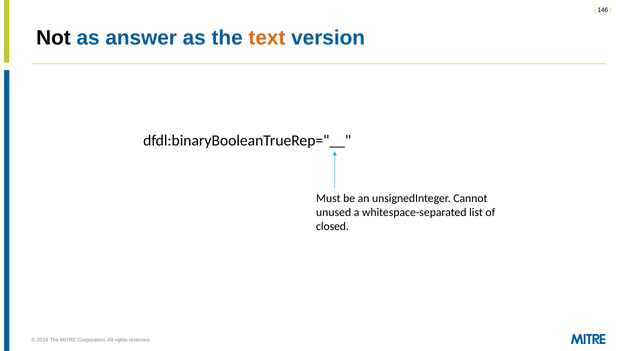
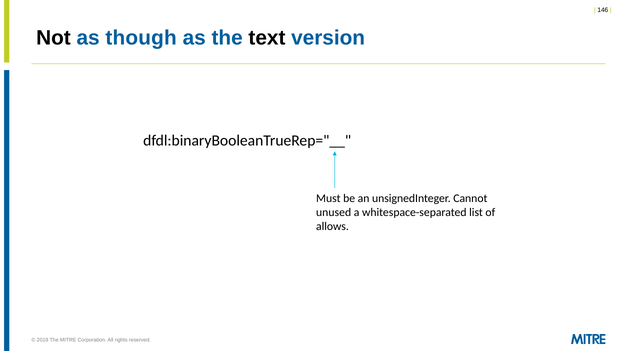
answer: answer -> though (141, 38)
text colour: orange -> black (267, 38)
closed: closed -> allows (332, 226)
